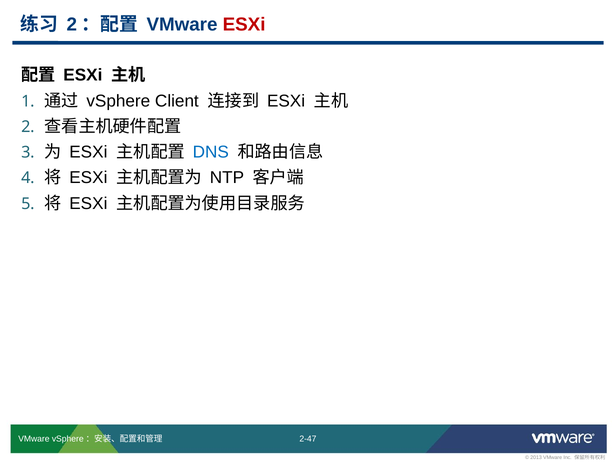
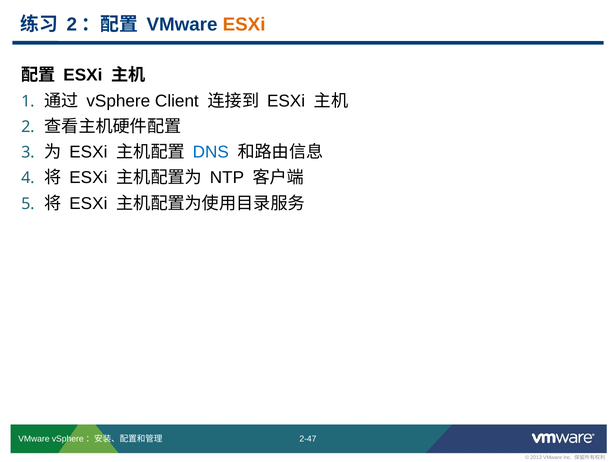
ESXi colour: red -> orange (244, 24)
